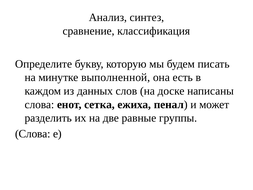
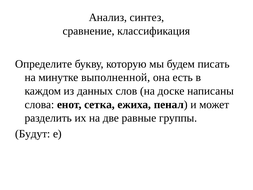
Слова: Слова -> Будут (33, 134)
